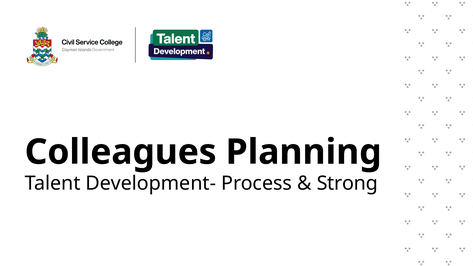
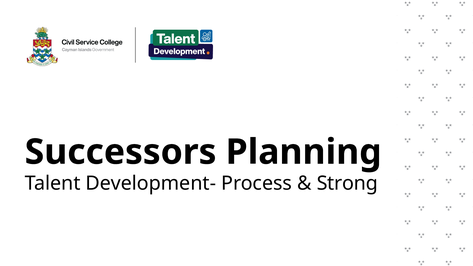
Colleagues: Colleagues -> Successors (121, 152)
